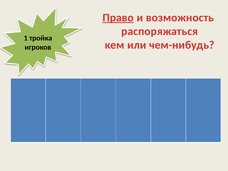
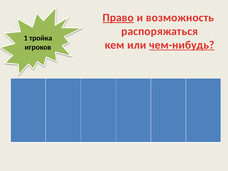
чем-нибудь underline: none -> present (182, 45)
